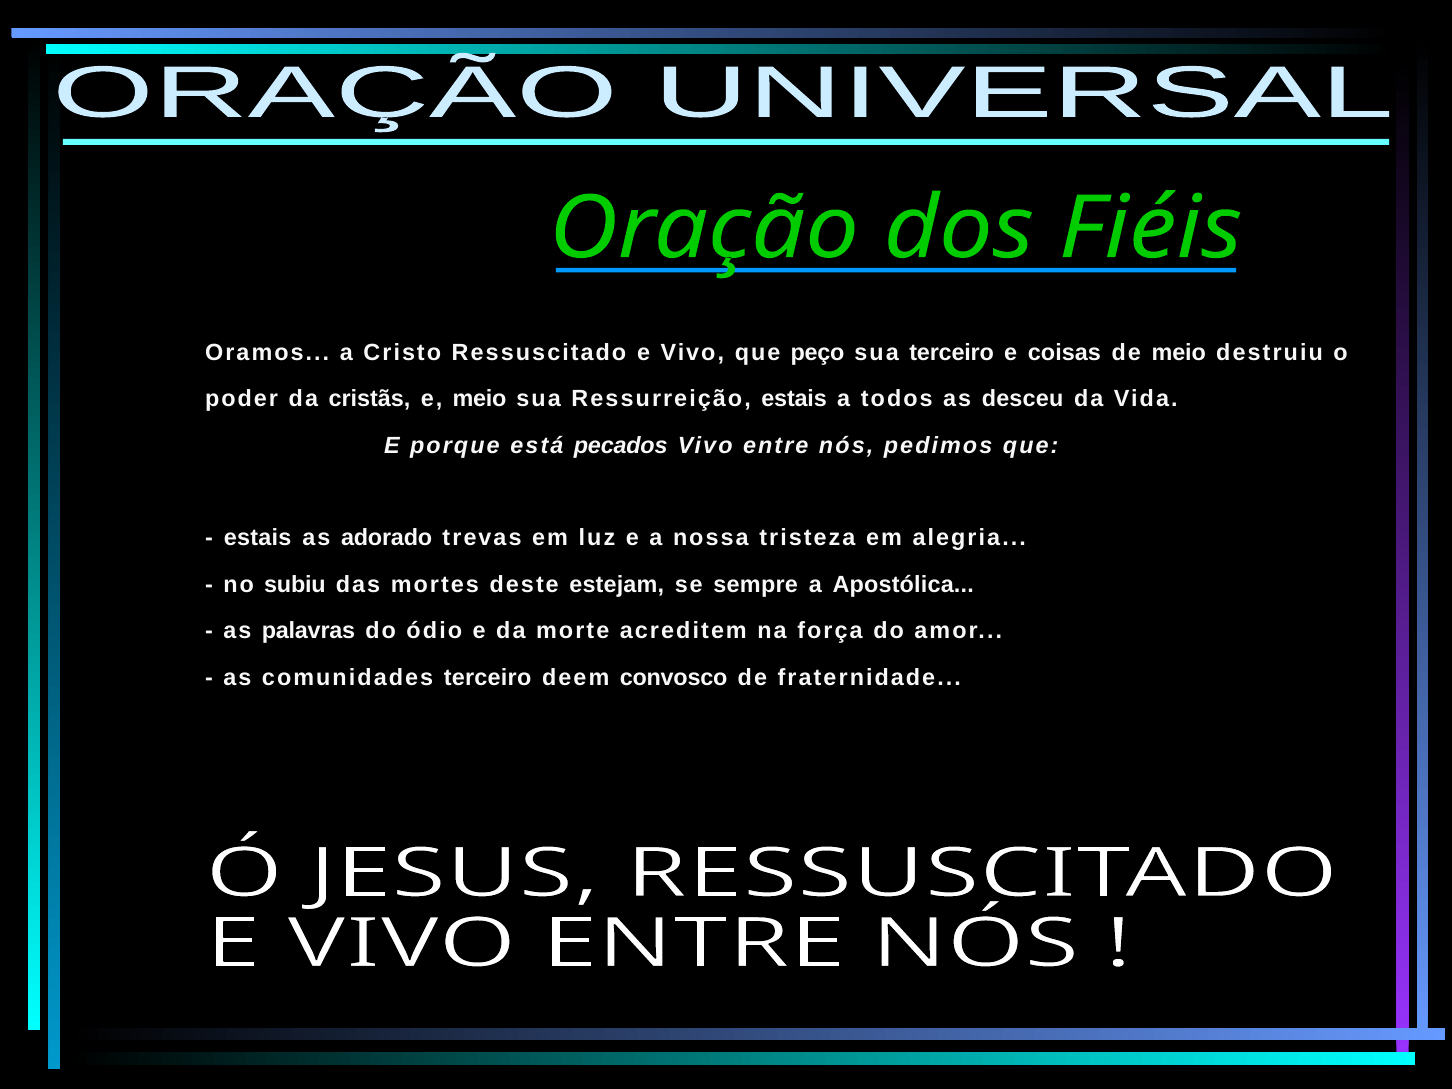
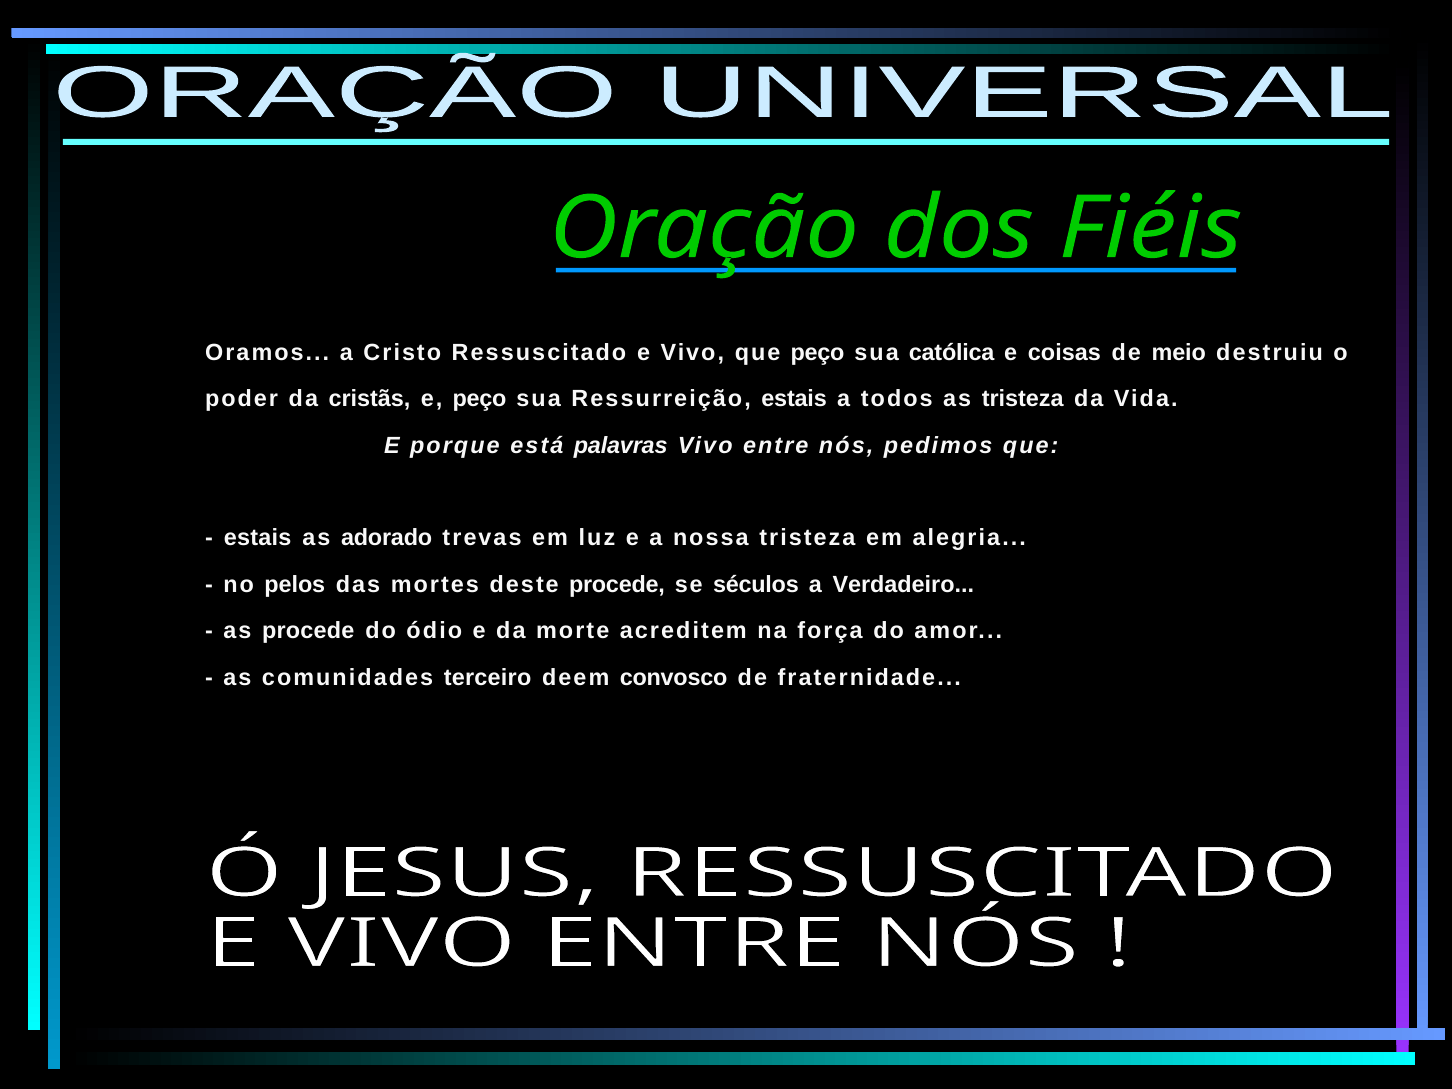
sua terceiro: terceiro -> católica (952, 353)
e meio: meio -> peço (479, 399)
as desceu: desceu -> tristeza (1023, 399)
pecados: pecados -> palavras (621, 445)
subiu: subiu -> pelos (295, 585)
deste estejam: estejam -> procede (617, 585)
sempre: sempre -> séculos (756, 585)
Apostólica: Apostólica -> Verdadeiro (903, 585)
as palavras: palavras -> procede (308, 631)
